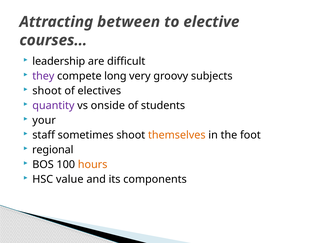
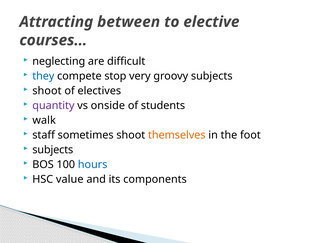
leadership: leadership -> neglecting (59, 61)
they colour: purple -> blue (43, 76)
long: long -> stop (115, 76)
your: your -> walk (44, 120)
regional: regional -> subjects (53, 150)
hours colour: orange -> blue (93, 165)
